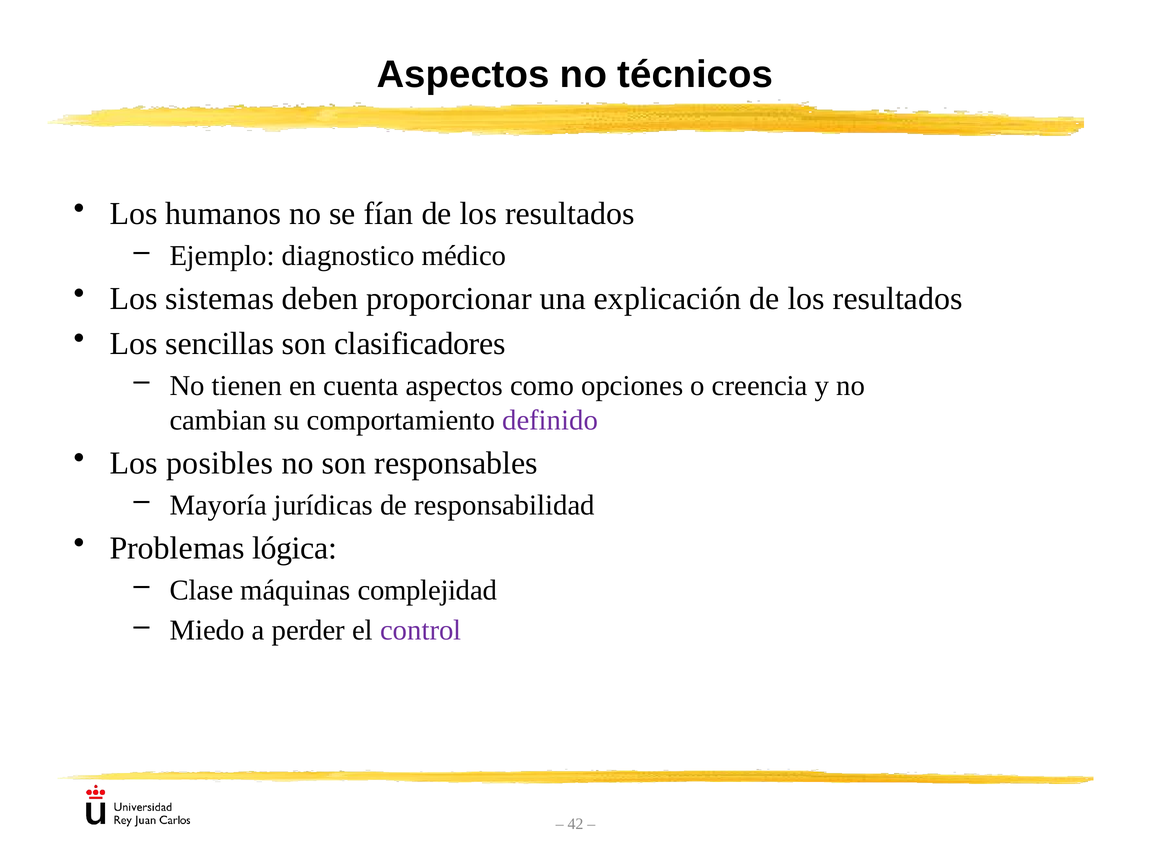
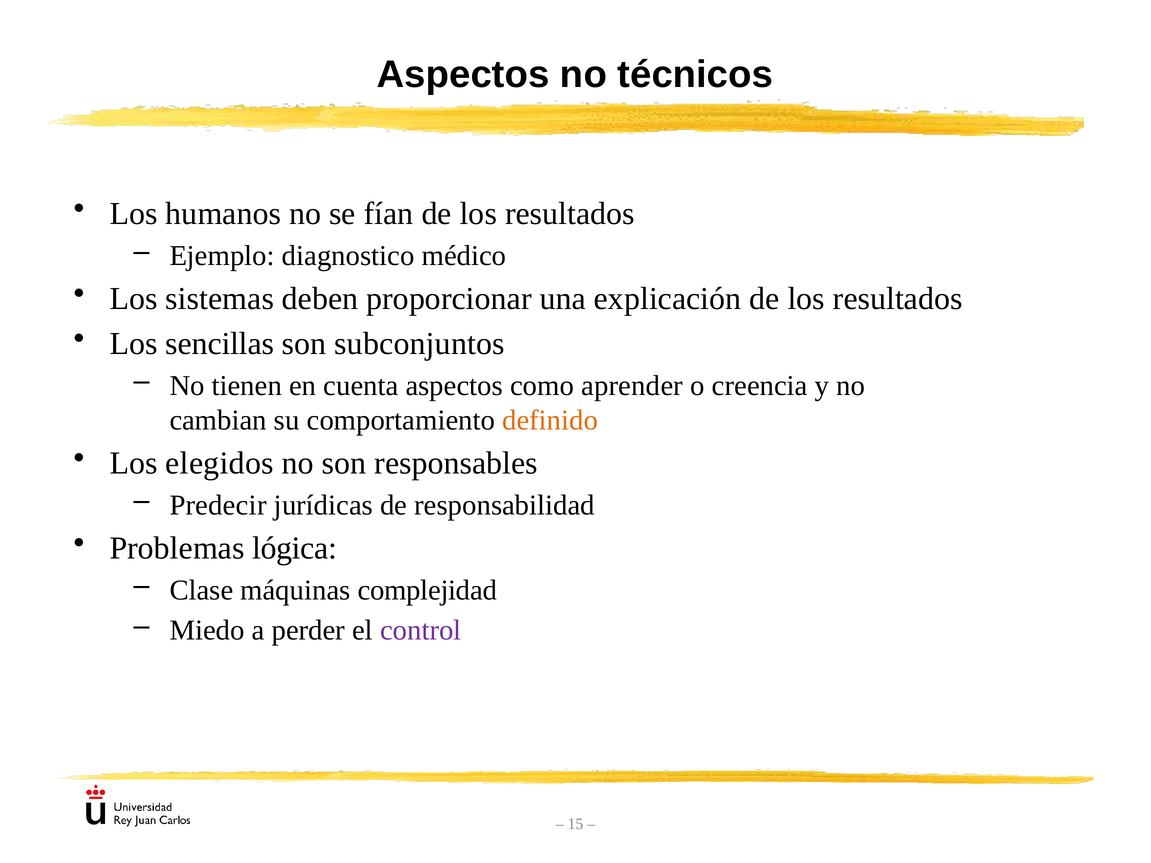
clasificadores: clasificadores -> subconjuntos (420, 344)
opciones: opciones -> aprender (632, 386)
definido colour: purple -> orange (550, 420)
posibles: posibles -> elegidos (220, 463)
Mayoría: Mayoría -> Predecir (218, 505)
42: 42 -> 15 (575, 824)
